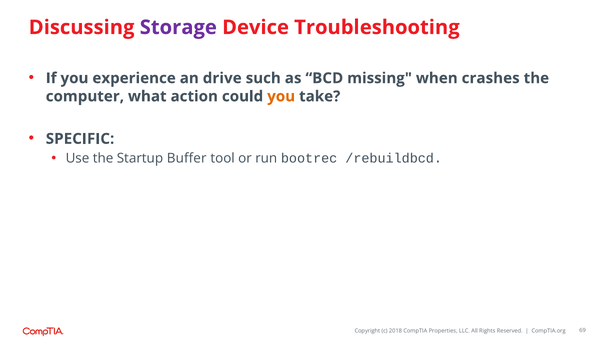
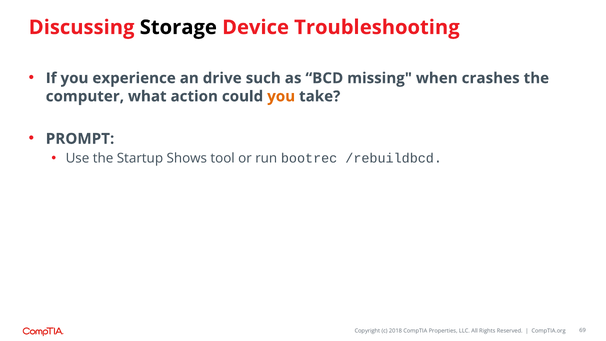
Storage colour: purple -> black (178, 27)
SPECIFIC: SPECIFIC -> PROMPT (80, 139)
Buffer: Buffer -> Shows (187, 158)
